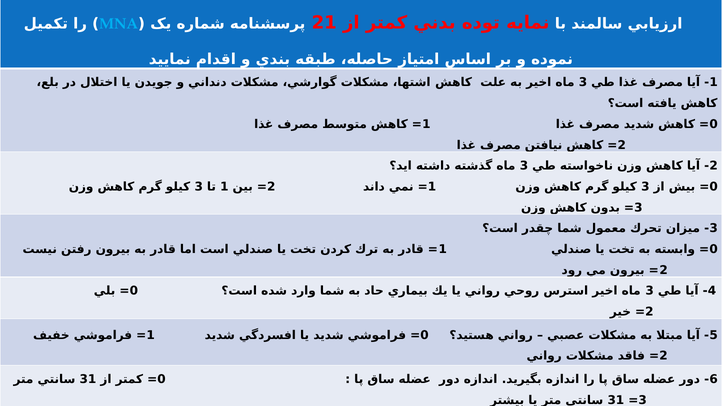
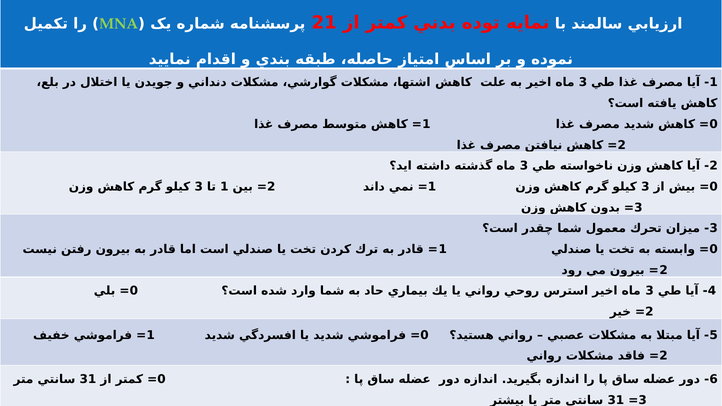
MNA colour: light blue -> light green (119, 24)
